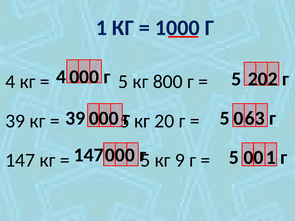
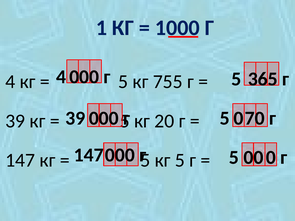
202: 202 -> 365 (263, 79)
800: 800 -> 755 (168, 82)
63: 63 -> 70 (255, 118)
5 1: 1 -> 0 (271, 158)
кг 9: 9 -> 5 (180, 160)
